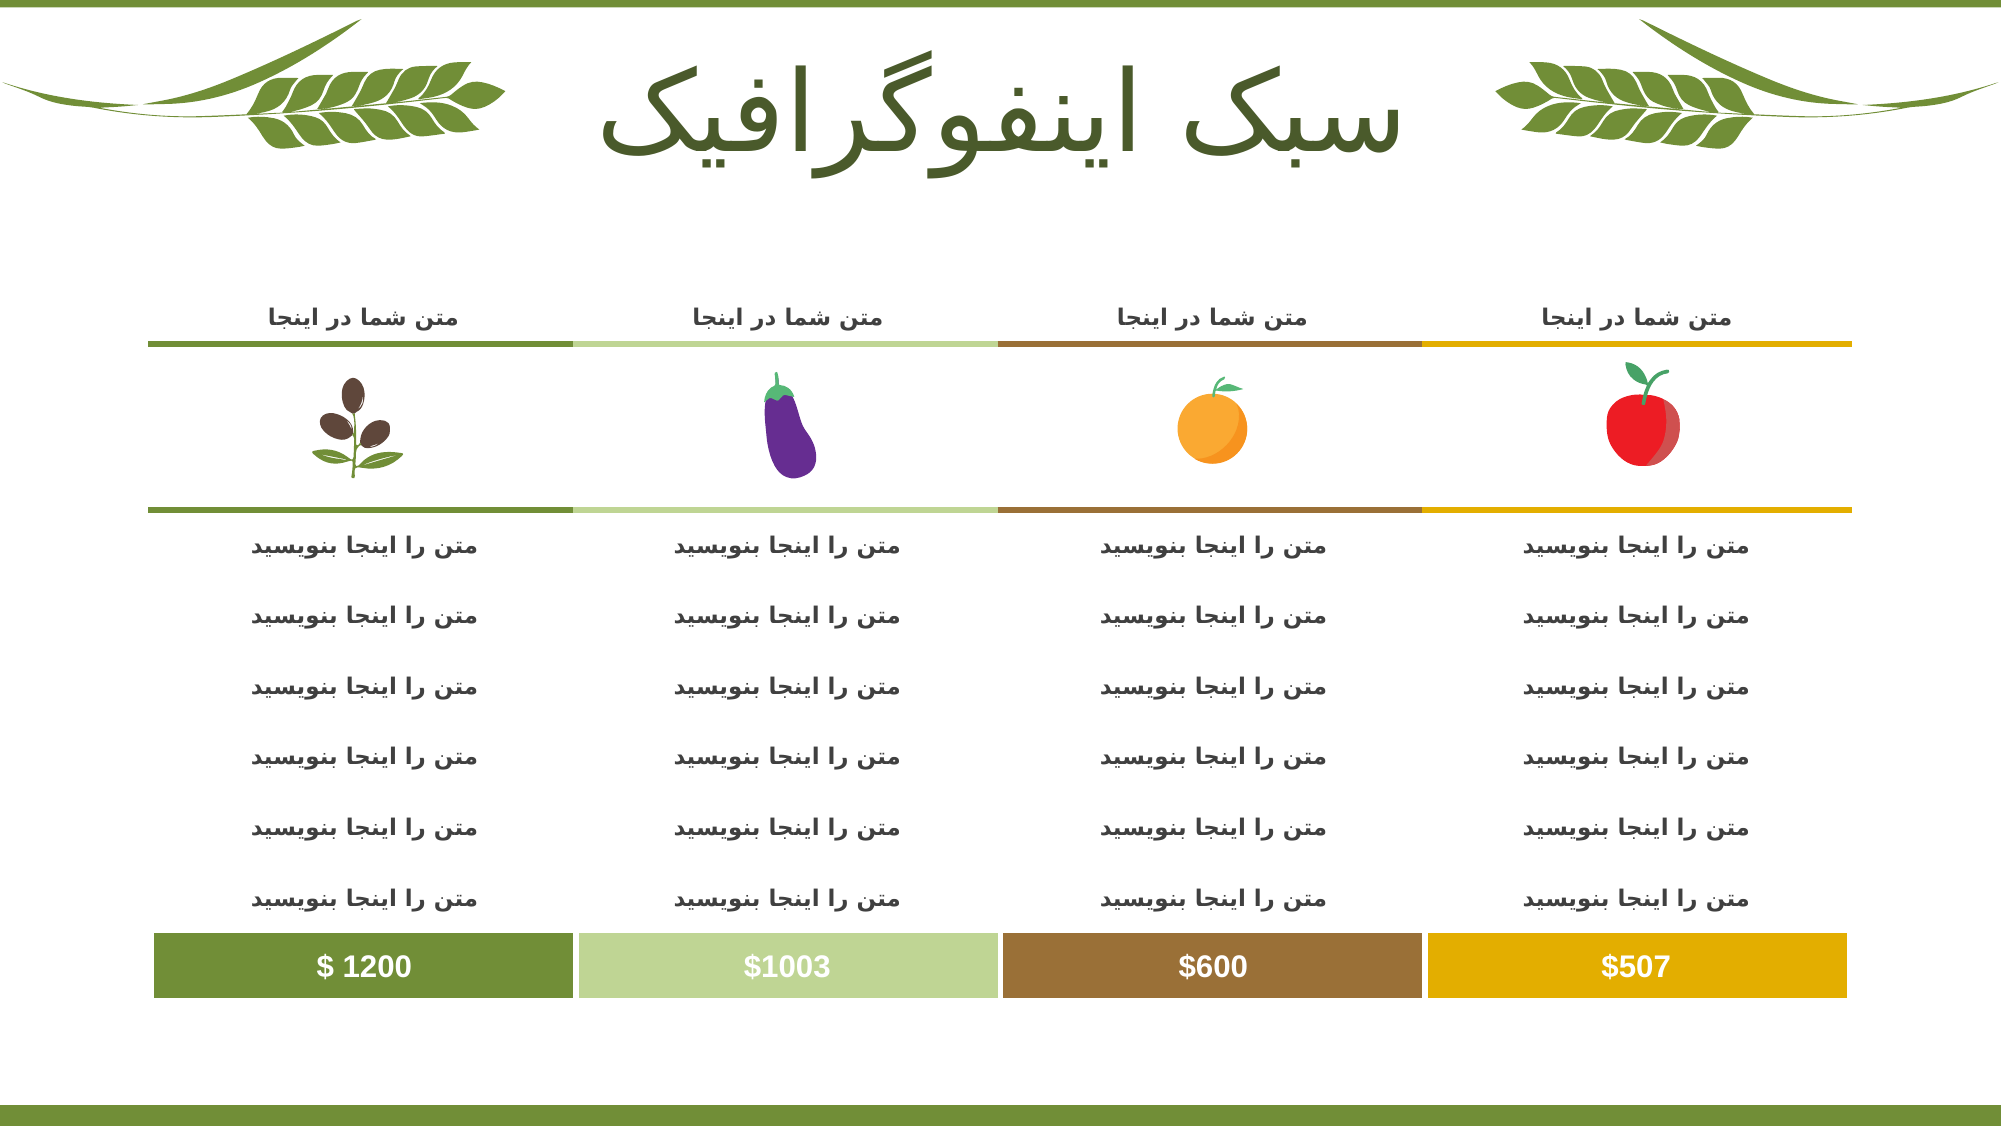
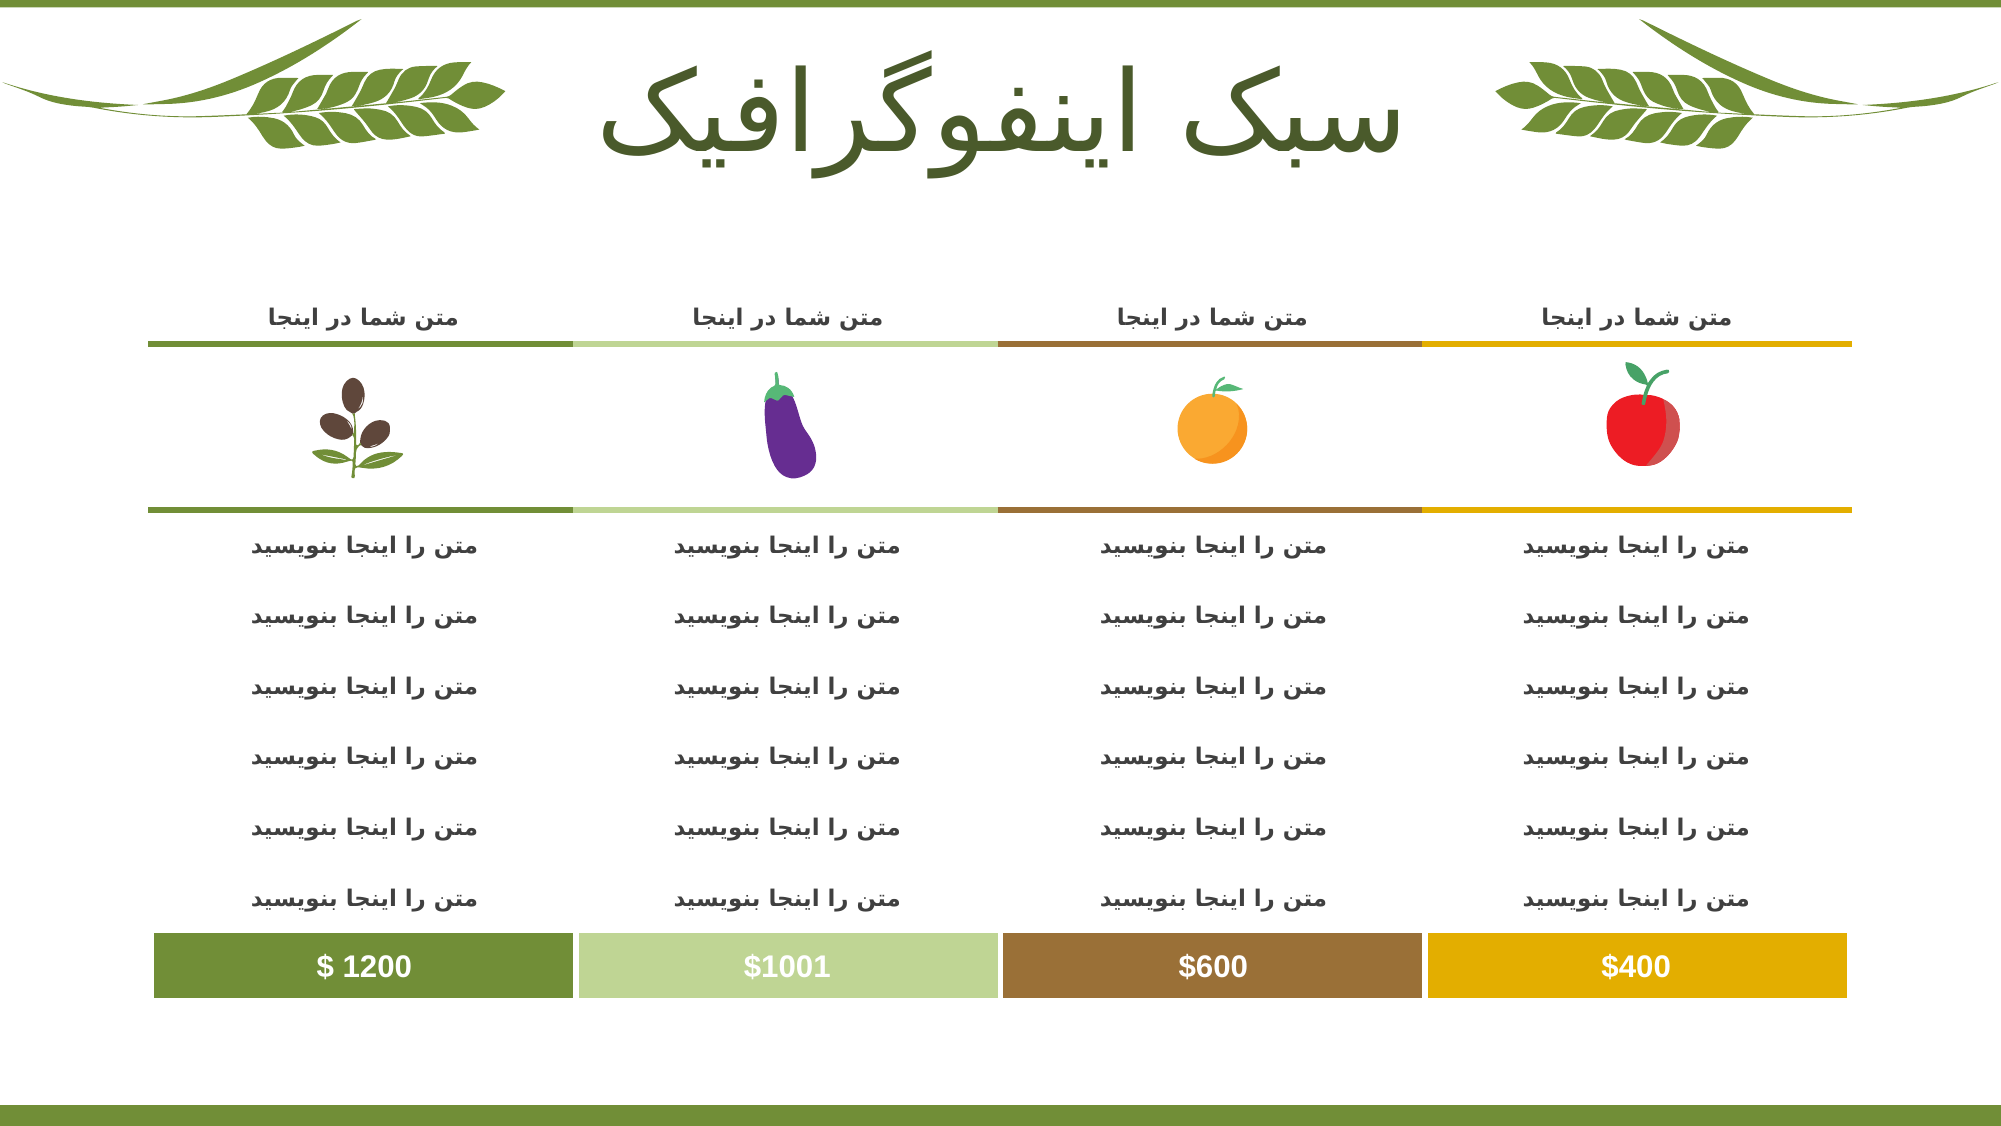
$1003: $1003 -> $1001 (787, 967)
$507: $507 -> $400 (1636, 967)
